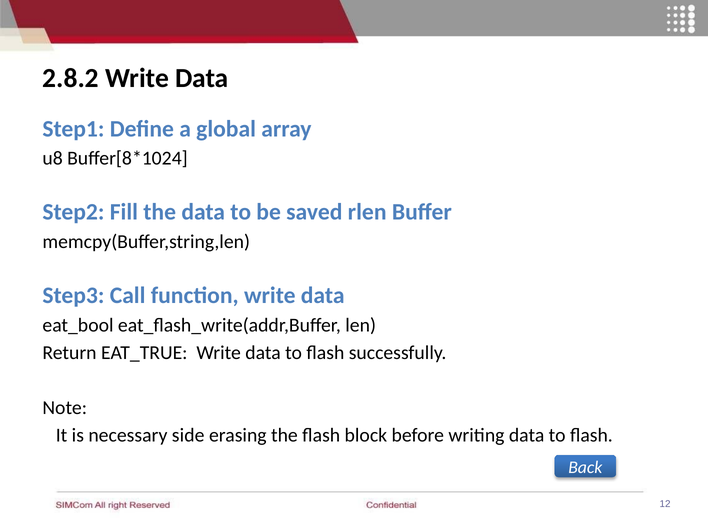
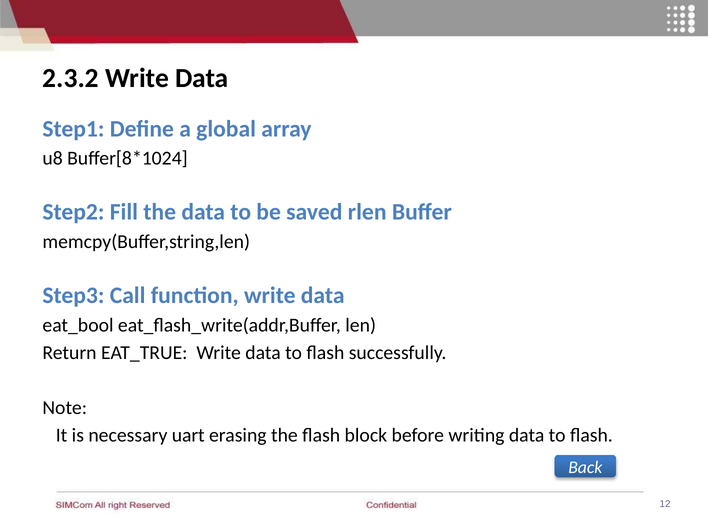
2.8.2: 2.8.2 -> 2.3.2 (71, 78)
side: side -> uart (188, 435)
